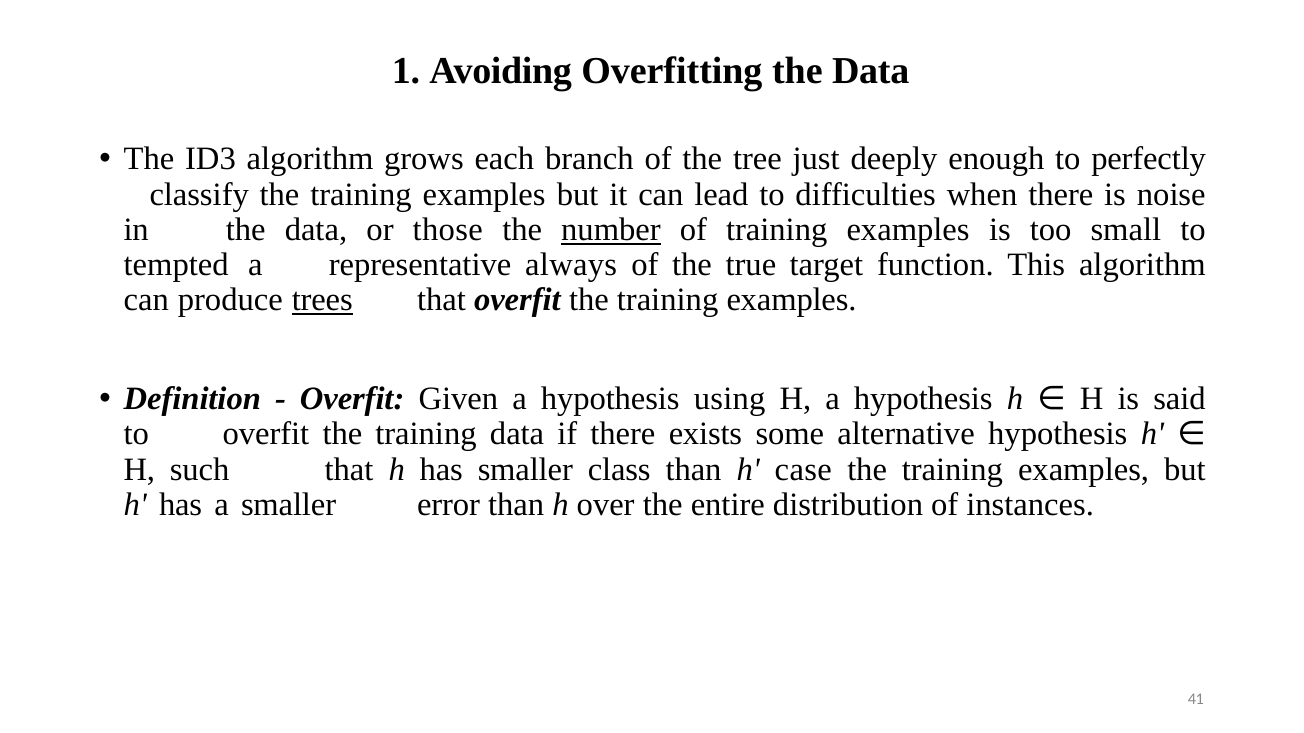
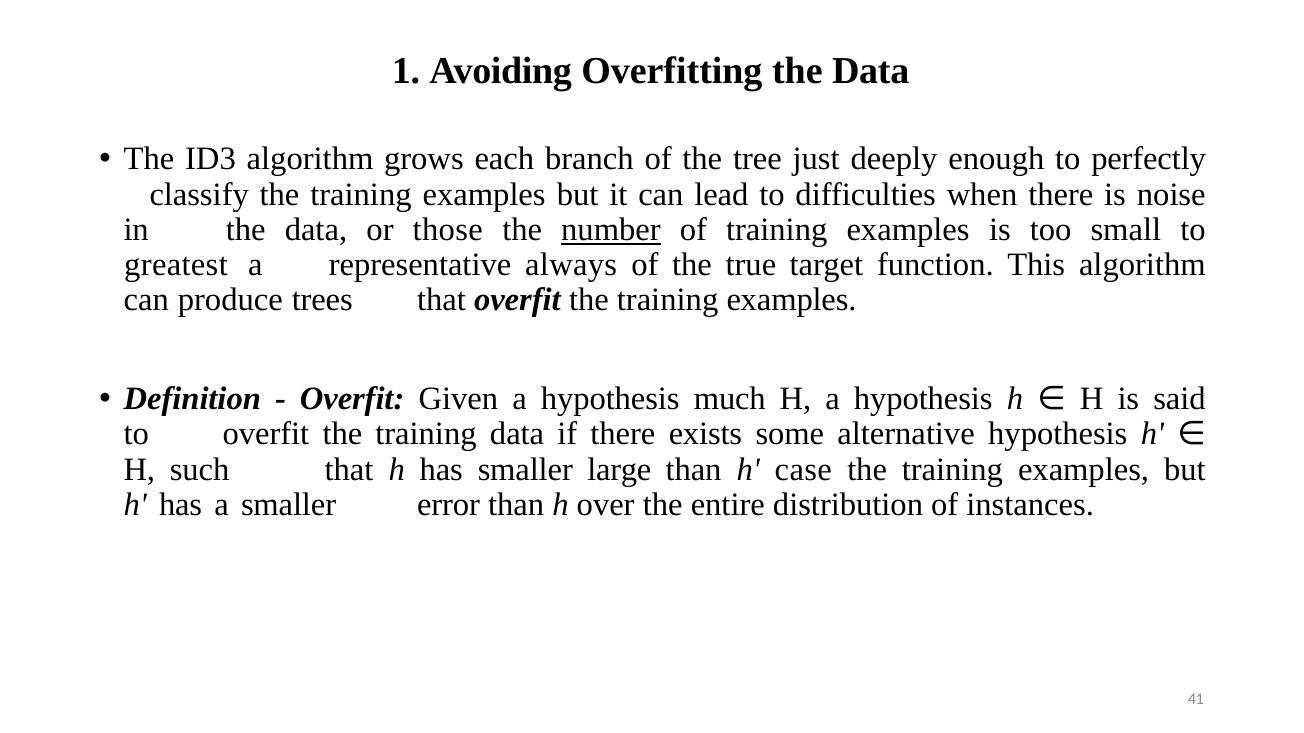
tempted: tempted -> greatest (176, 265)
trees underline: present -> none (322, 300)
using: using -> much (730, 399)
class: class -> large (619, 470)
